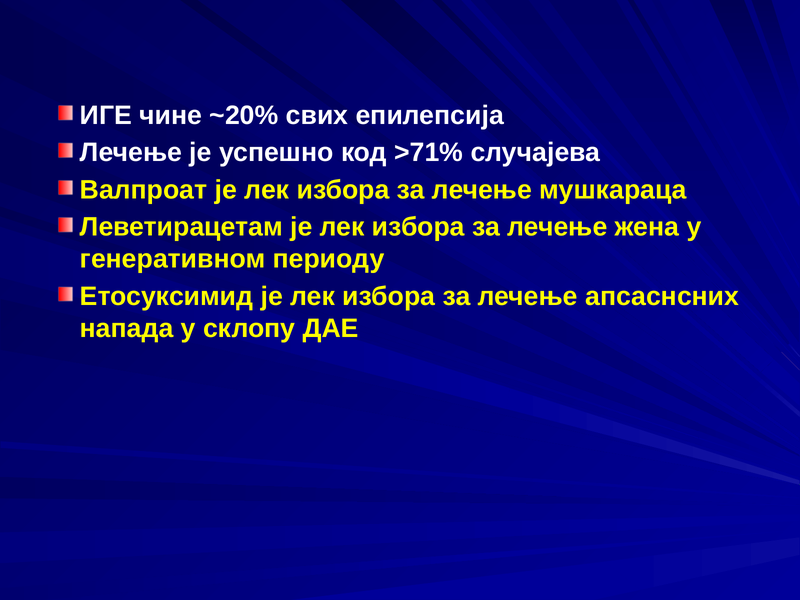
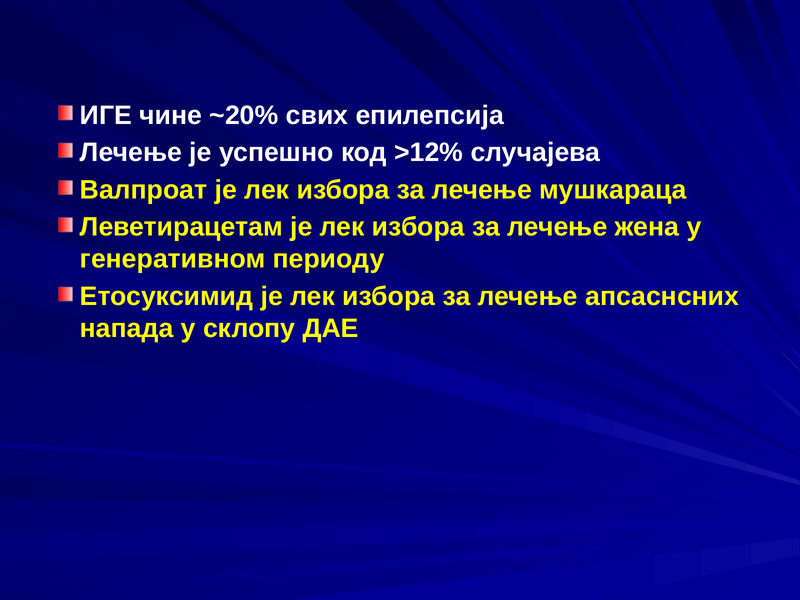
>71%: >71% -> >12% (429, 153)
